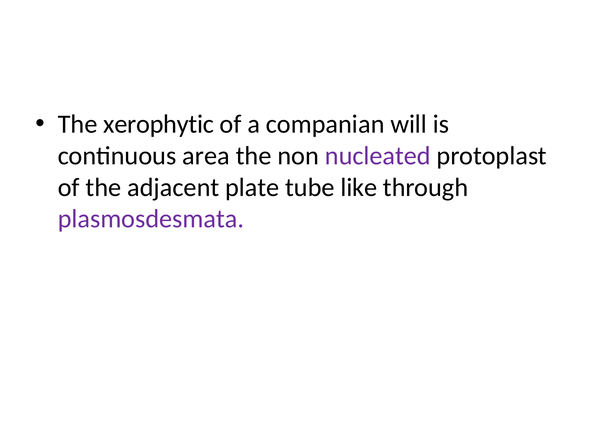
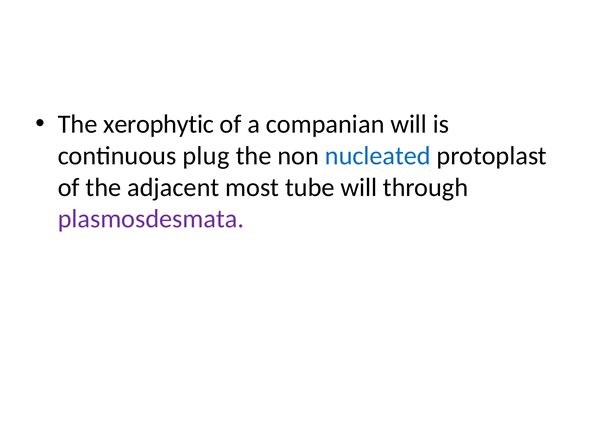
area: area -> plug (206, 156)
nucleated colour: purple -> blue (378, 156)
plate: plate -> most (252, 187)
tube like: like -> will (359, 187)
